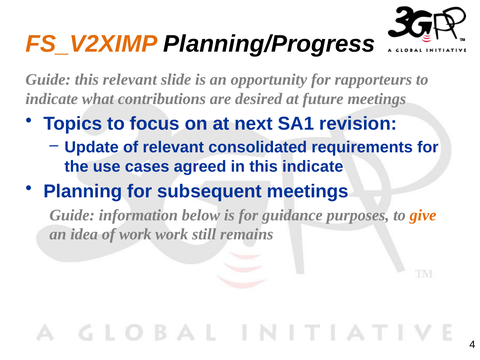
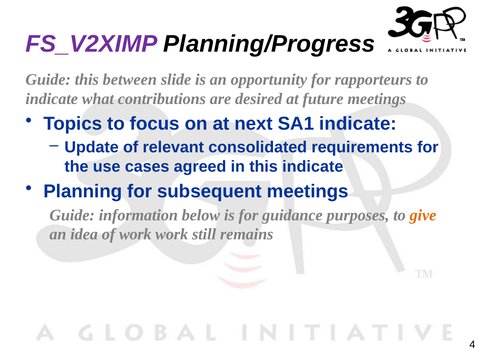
FS_V2XIMP colour: orange -> purple (92, 44)
this relevant: relevant -> between (130, 80)
SA1 revision: revision -> indicate (358, 124)
